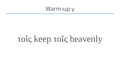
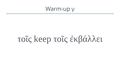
heavenly: heavenly -> ἐκβάλλει (86, 39)
